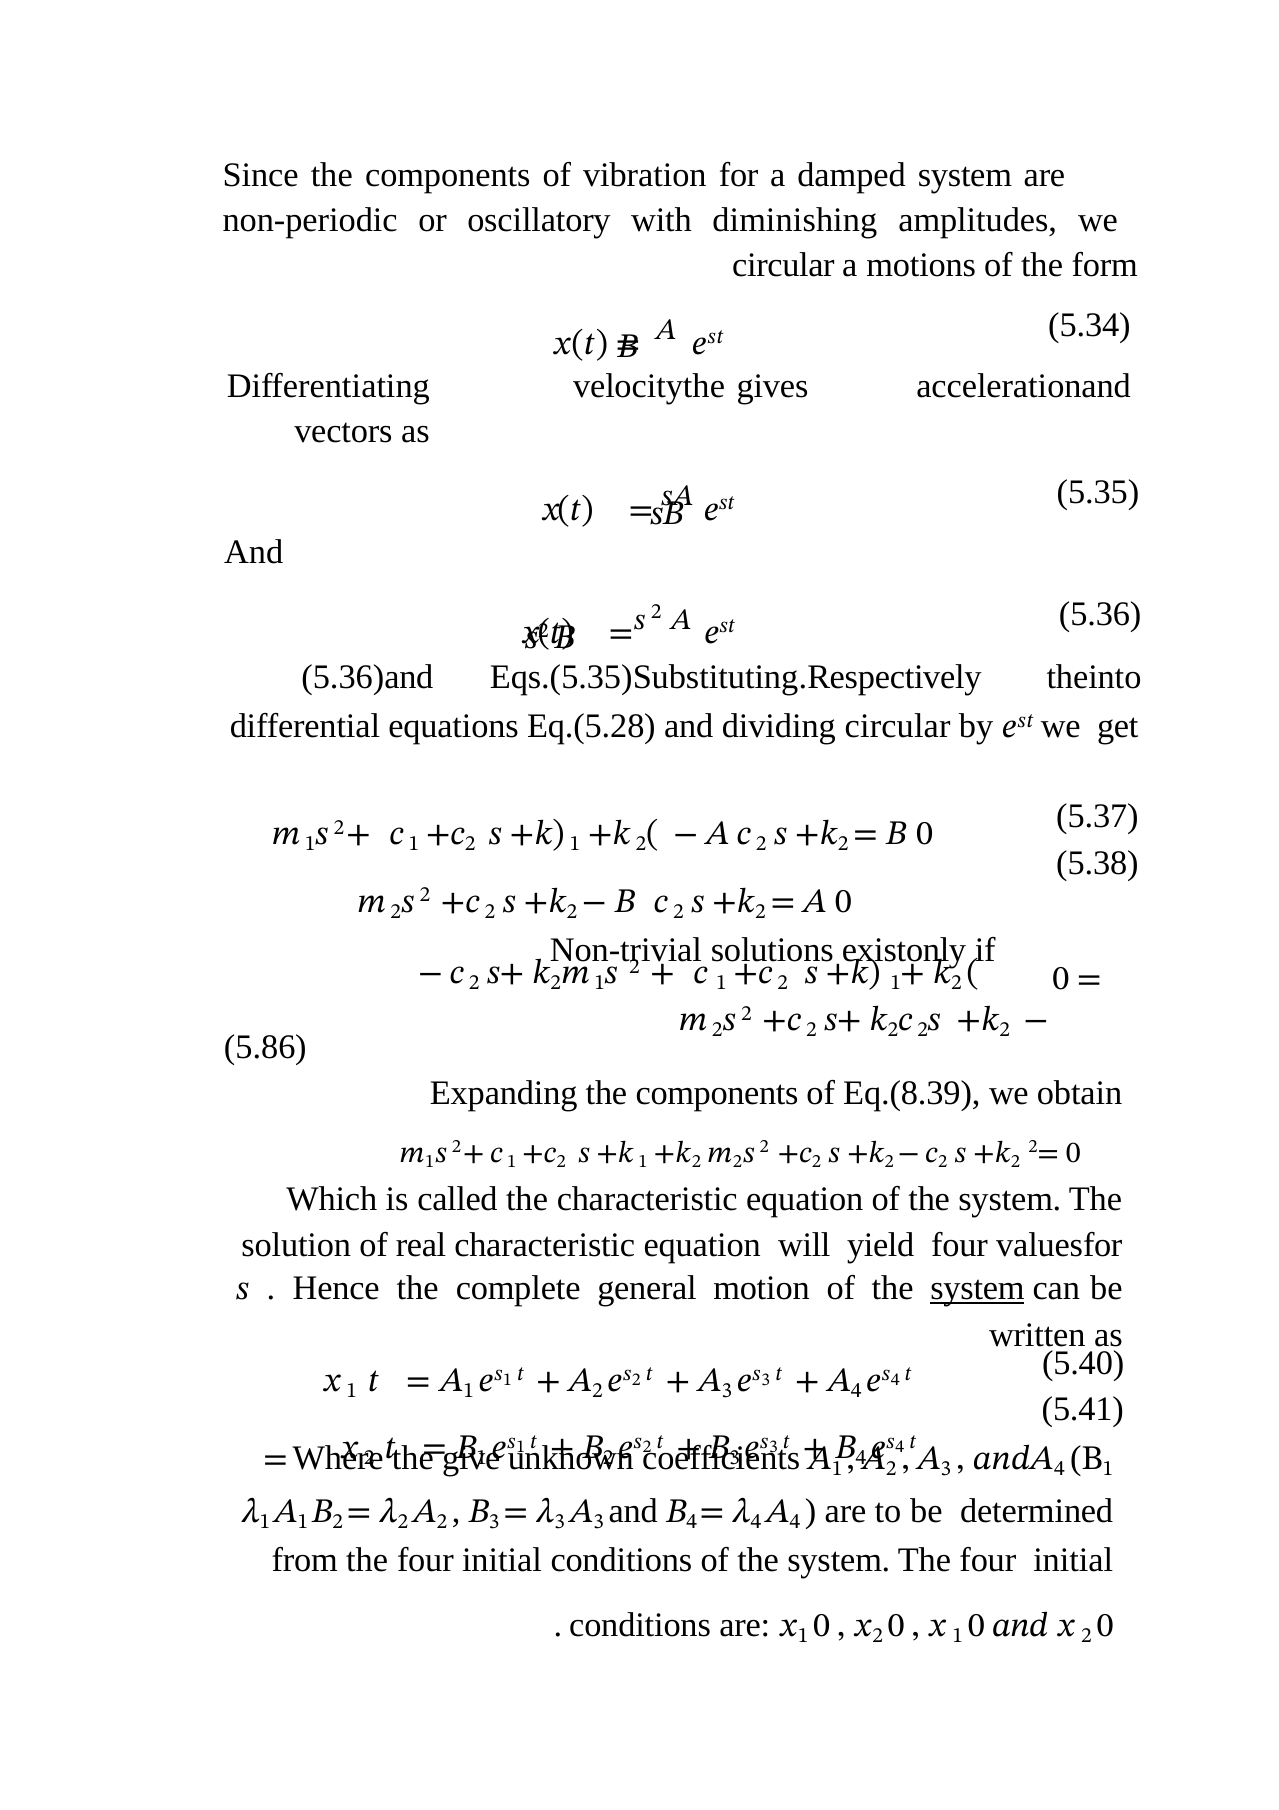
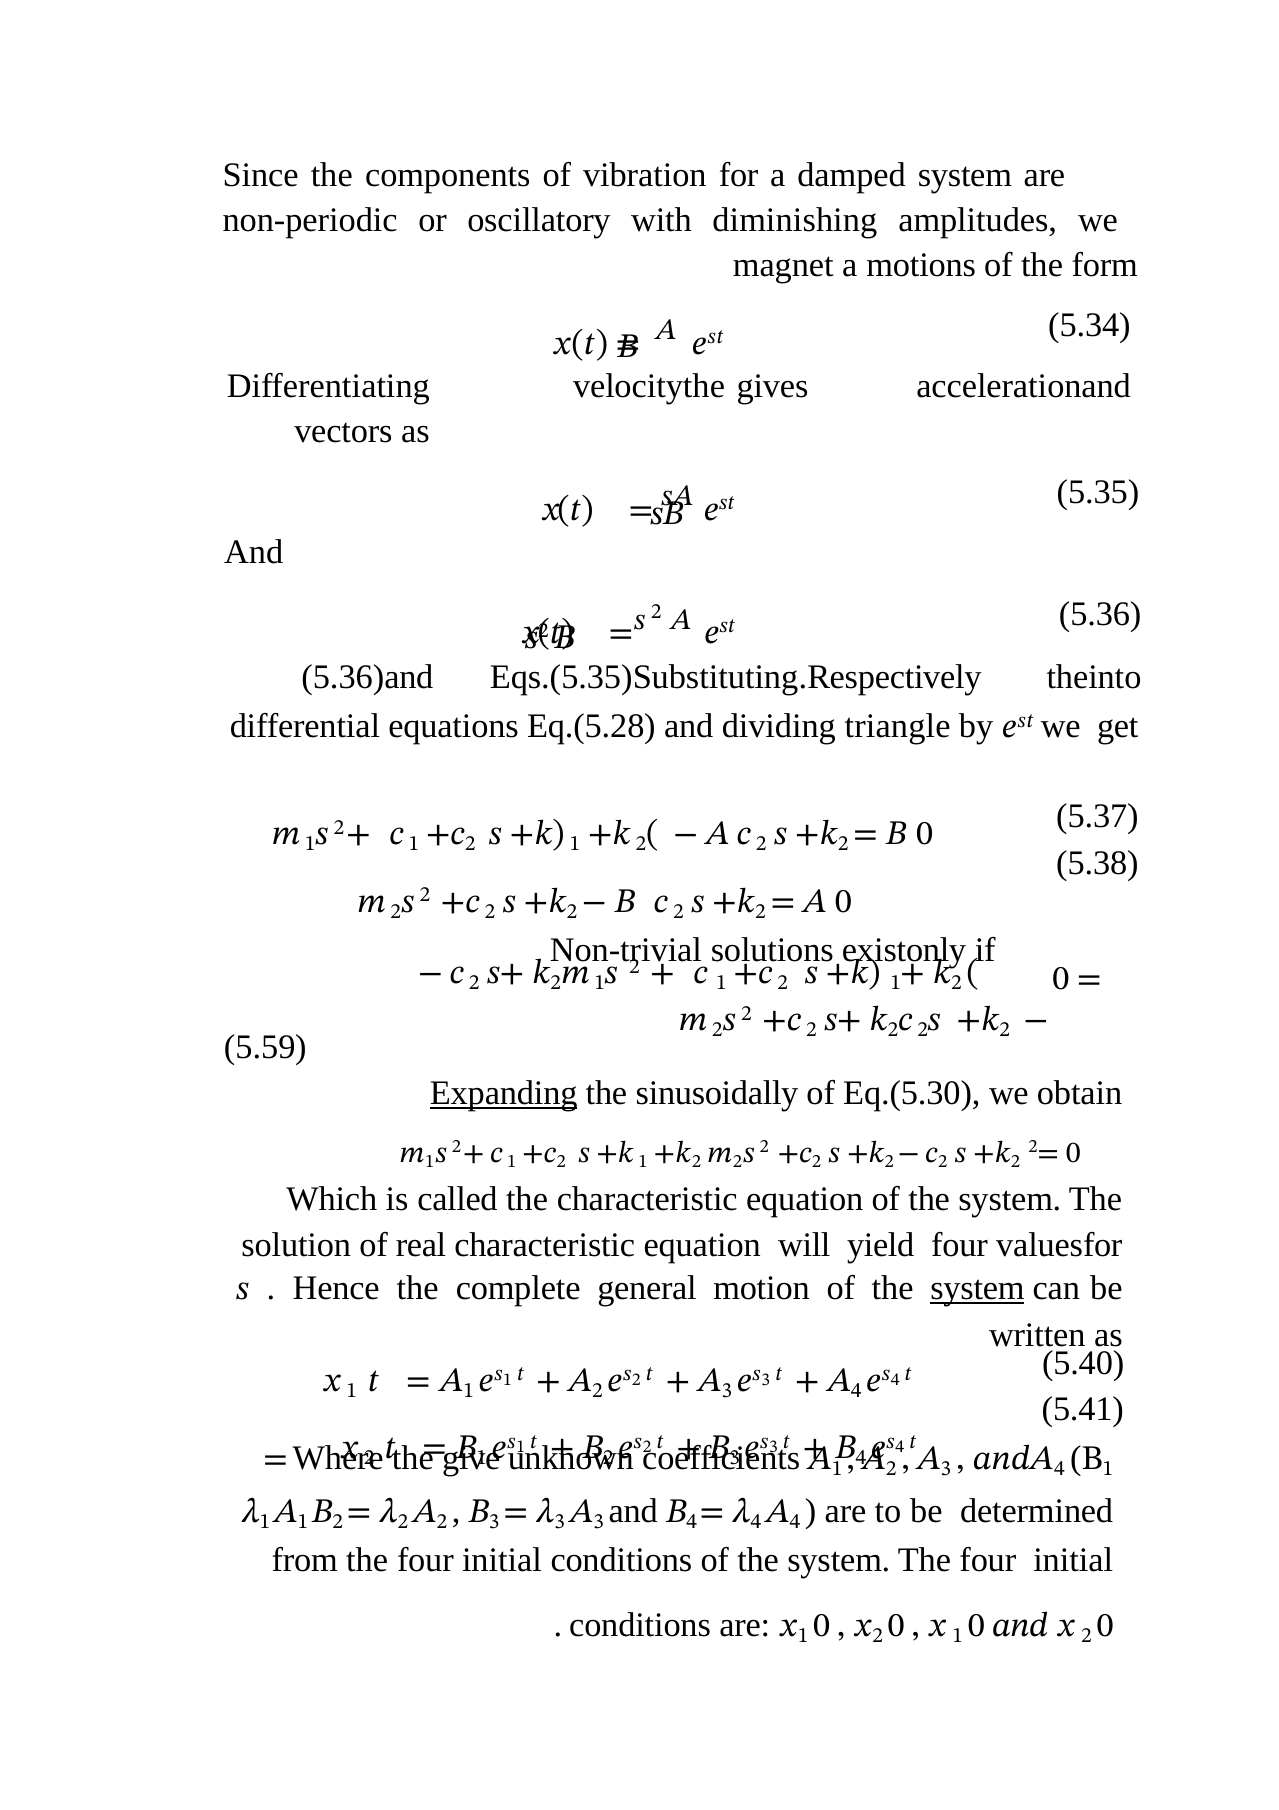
circular: circular -> magnet (783, 265)
dividing circular: circular -> triangle (898, 726)
5.86: 5.86 -> 5.59 (265, 1048)
Expanding underline: none -> present (504, 1093)
components: components -> sinusoidally (717, 1093)
Eq.(8.39: Eq.(8.39 -> Eq.(5.30 (912, 1093)
